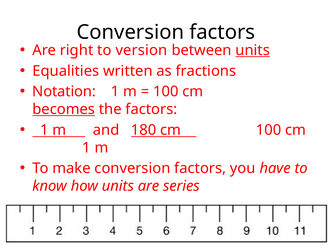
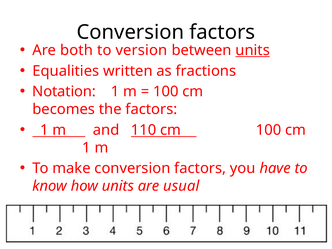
right: right -> both (76, 50)
becomes underline: present -> none (64, 109)
180: 180 -> 110 (144, 130)
series: series -> usual (181, 186)
